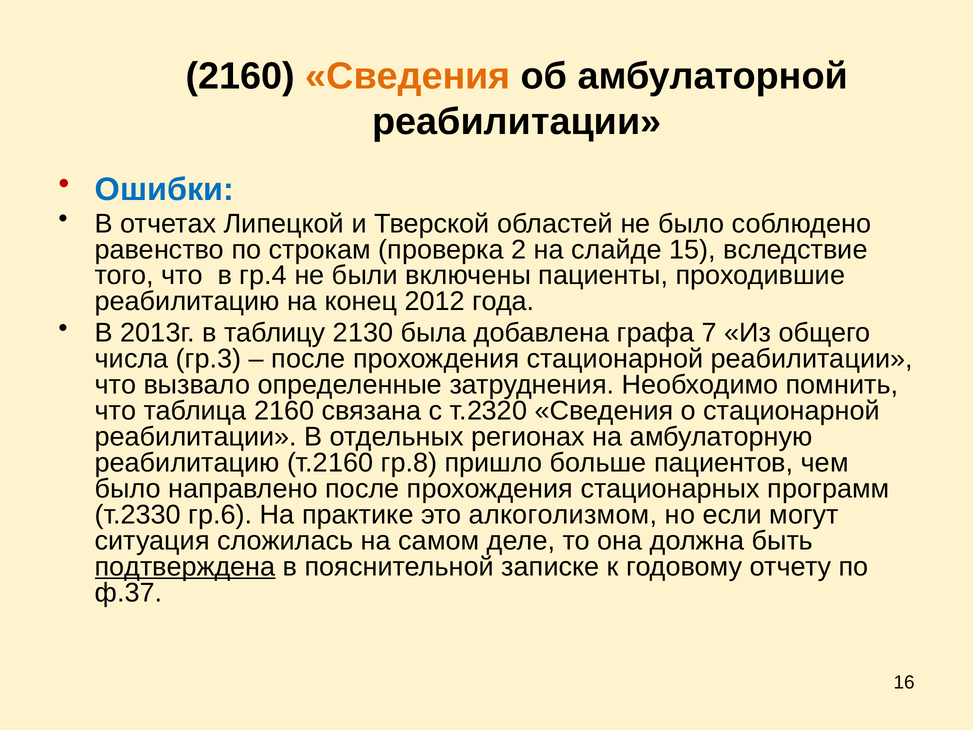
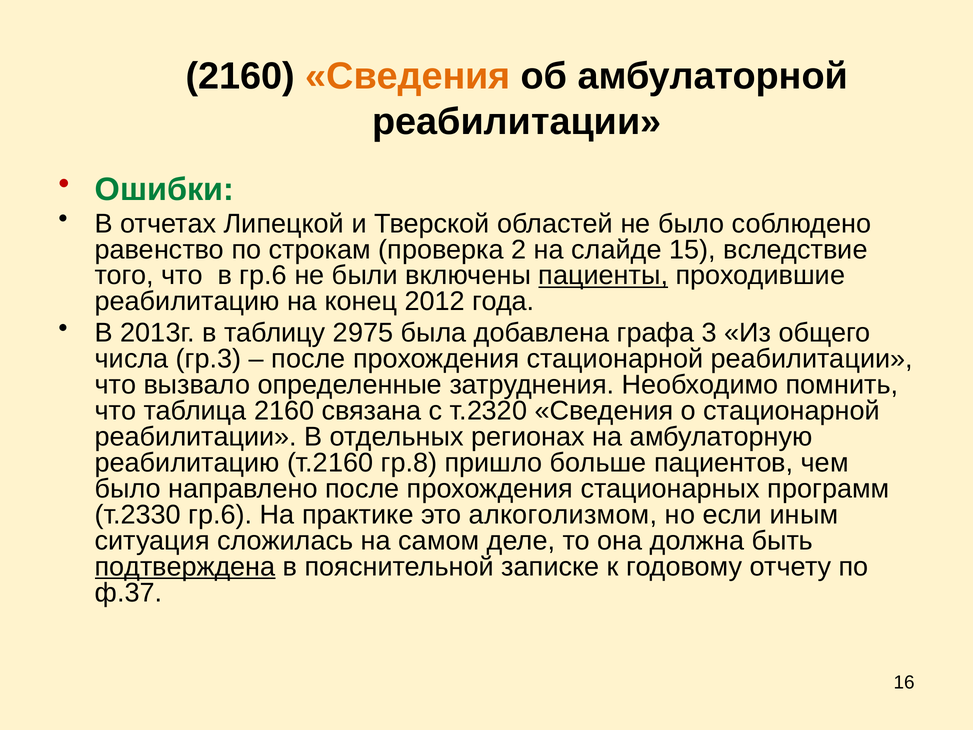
Ошибки colour: blue -> green (164, 189)
в гр.4: гр.4 -> гр.6 (263, 275)
пациенты underline: none -> present (603, 275)
2130: 2130 -> 2975 (363, 333)
7: 7 -> 3 (709, 333)
могут: могут -> иным (804, 515)
